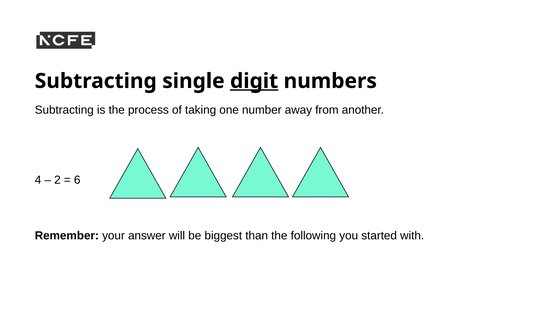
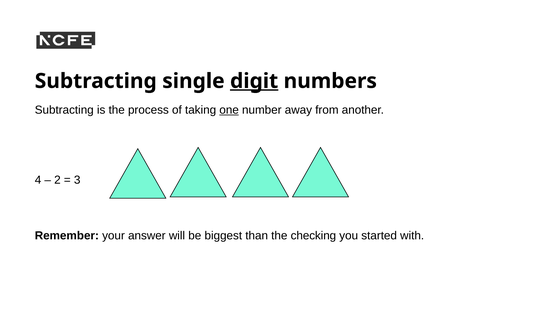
one underline: none -> present (229, 110)
6: 6 -> 3 (77, 180)
following: following -> checking (313, 236)
